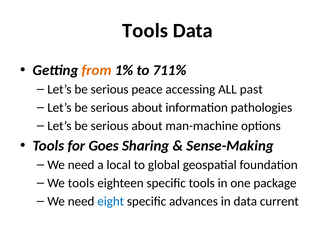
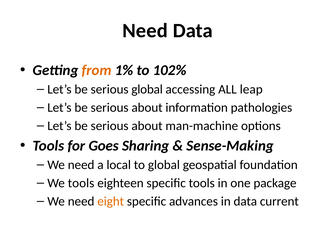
Tools: Tools -> Need (145, 31)
711%: 711% -> 102% (170, 70)
serious peace: peace -> global (147, 89)
past: past -> leap (251, 89)
eight colour: blue -> orange (111, 201)
